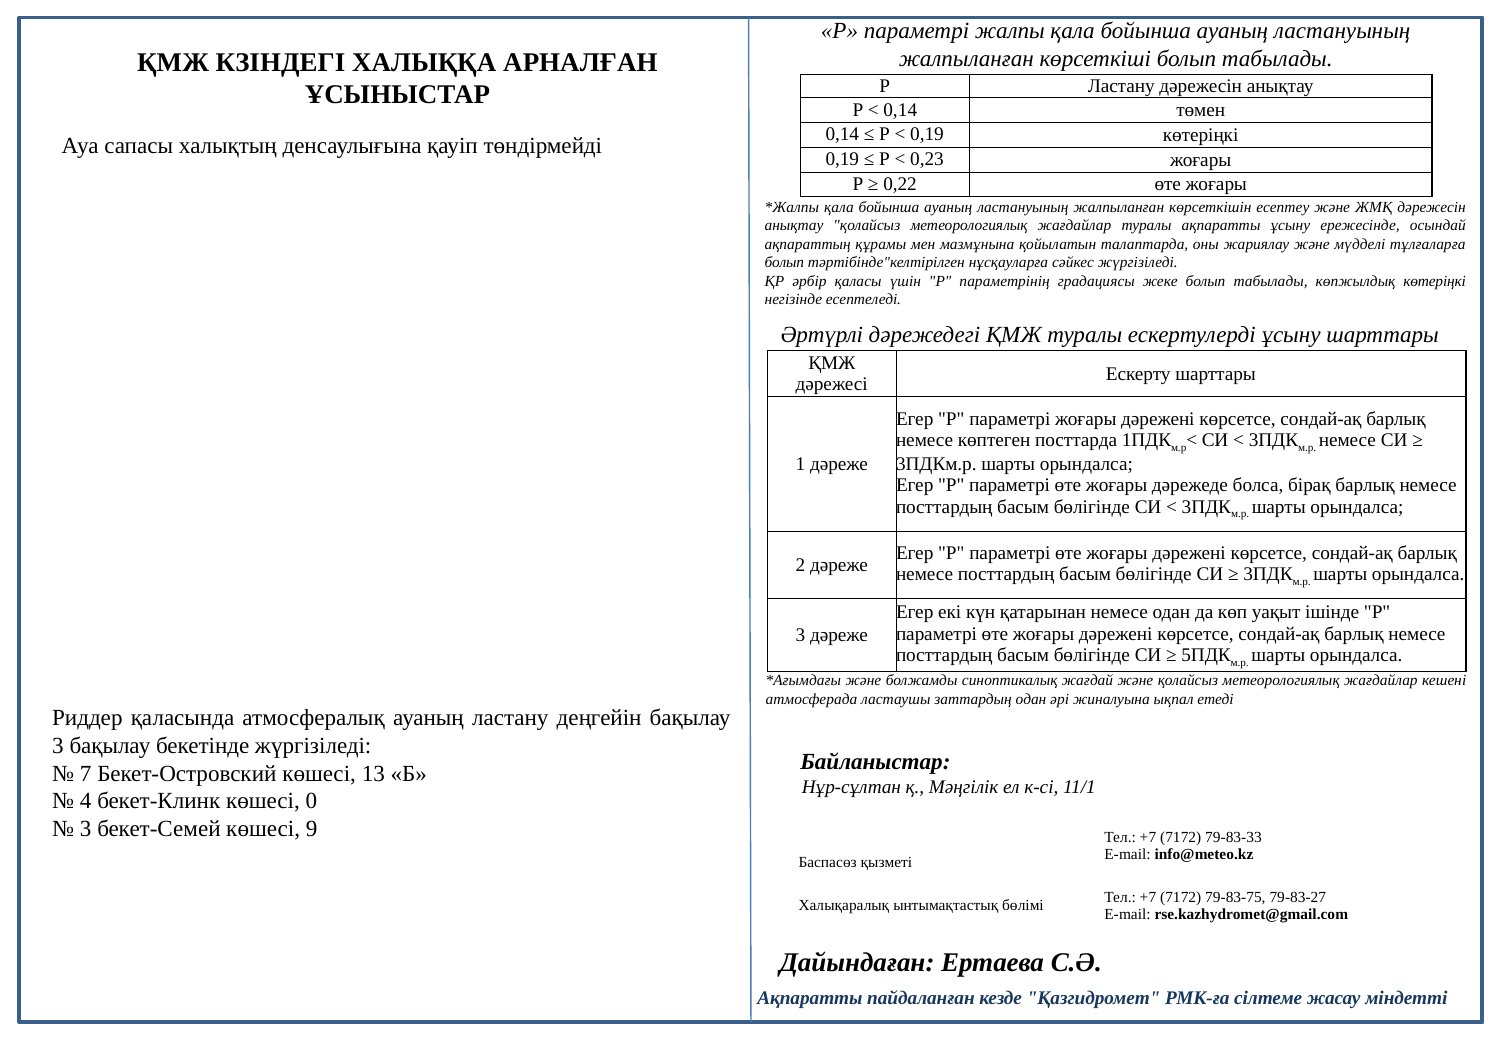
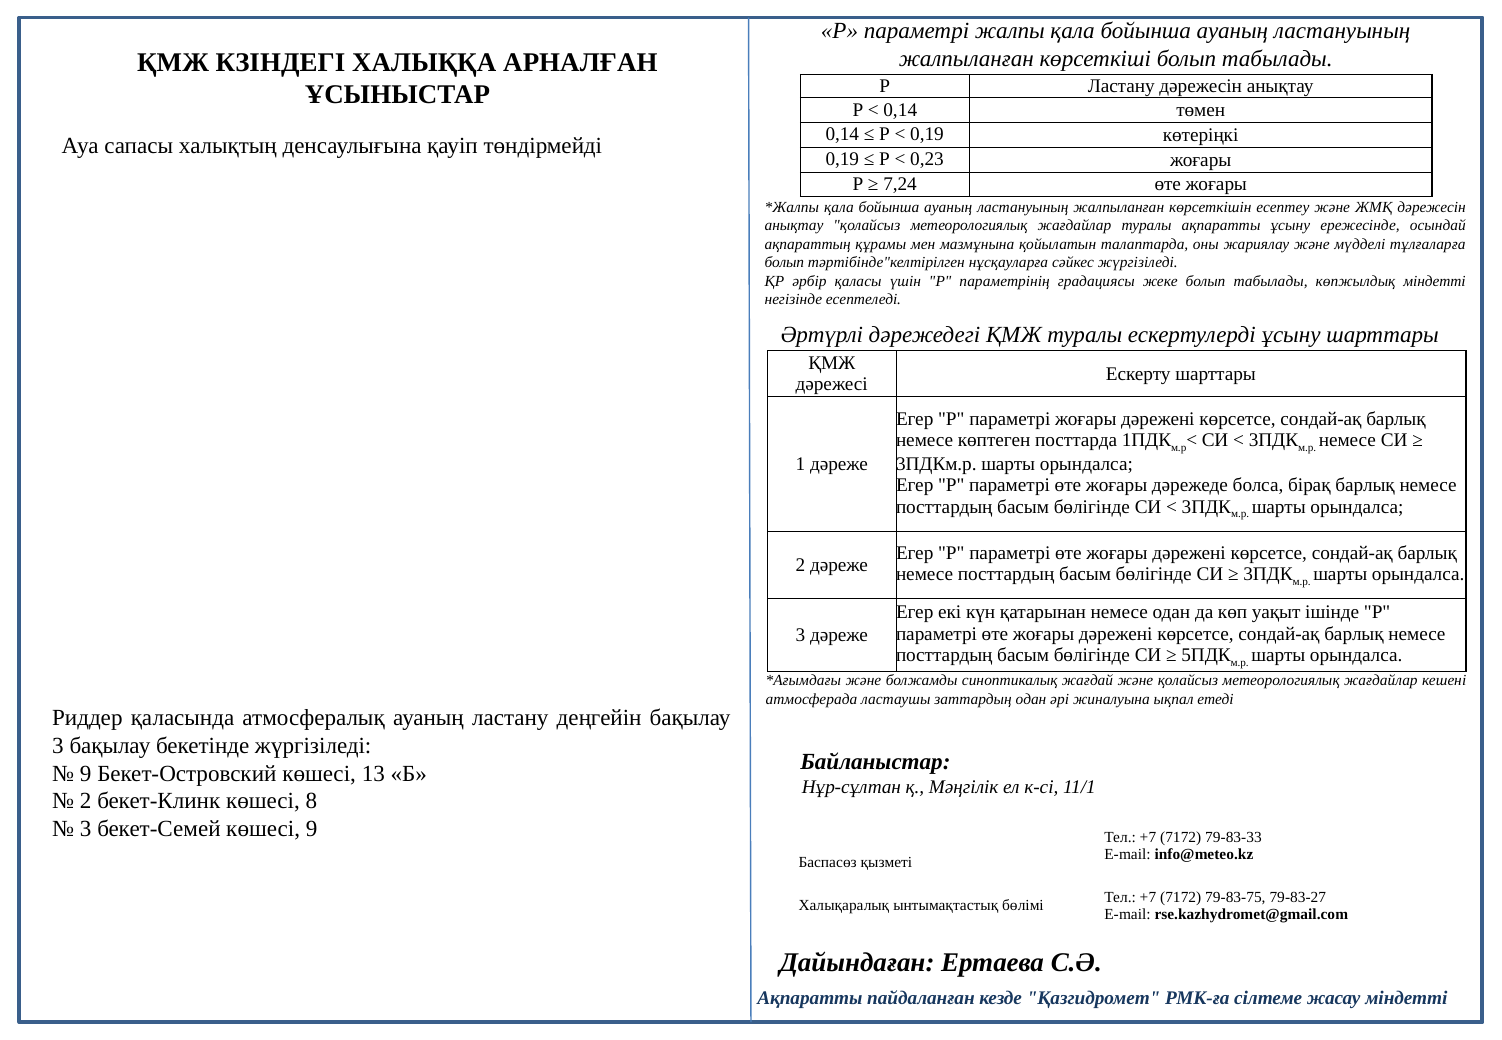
0,22: 0,22 -> 7,24 (900, 184)
көпжылдық көтеріңкі: көтеріңкі -> міндетті (1435, 281)
7: 7 -> 9 (86, 773)
4: 4 -> 2 (86, 801)
0: 0 -> 8 (311, 801)
